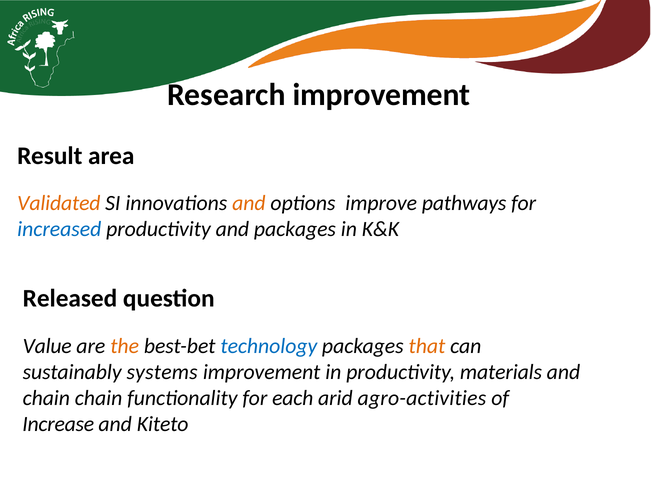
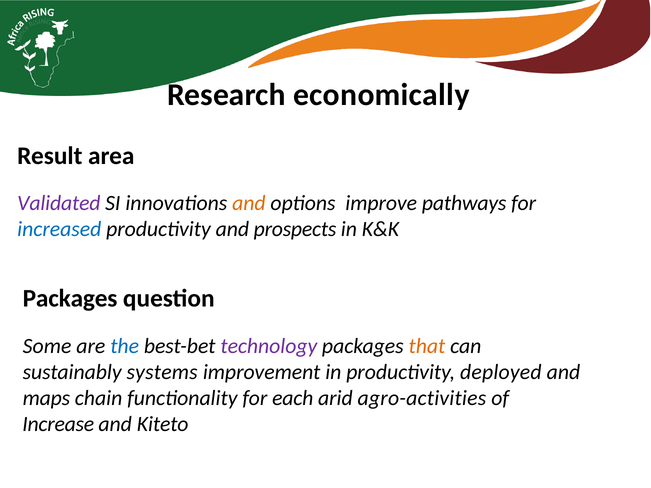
Research improvement: improvement -> economically (381, 95)
Validated colour: orange -> purple (59, 203)
and packages: packages -> prospects (295, 229)
Released: Released -> Packages (70, 299)
Value: Value -> Some (47, 346)
the colour: orange -> blue (125, 346)
technology colour: blue -> purple (269, 346)
materials: materials -> deployed (501, 372)
chain: chain -> maps (46, 398)
